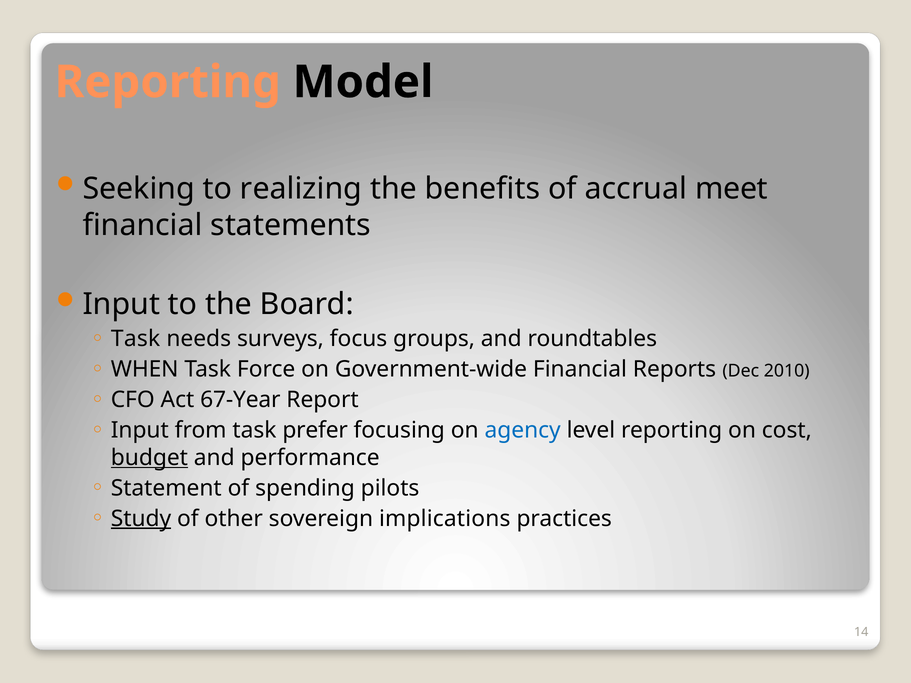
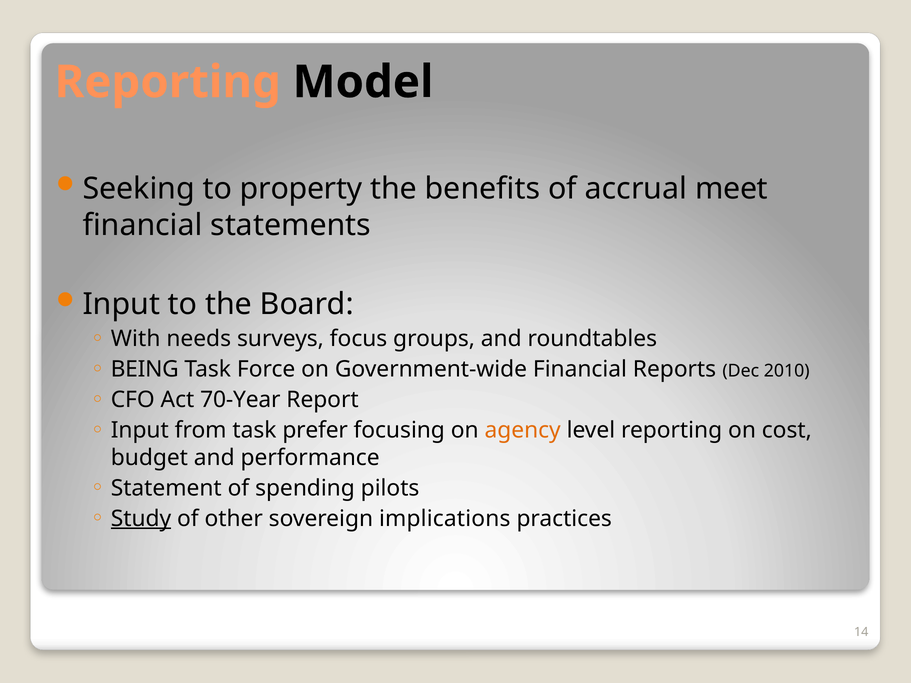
realizing: realizing -> property (301, 189)
Task: Task -> With (136, 339)
WHEN: WHEN -> BEING (145, 370)
67-Year: 67-Year -> 70-Year (240, 400)
agency colour: blue -> orange (523, 430)
budget underline: present -> none (149, 458)
